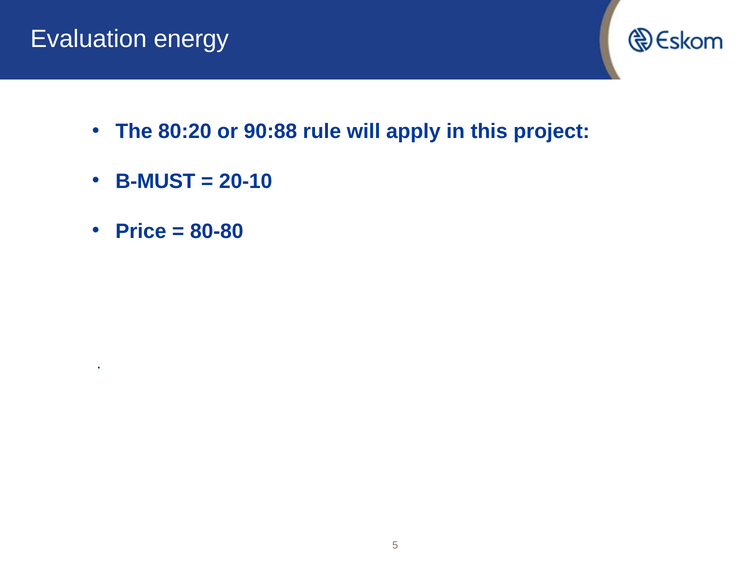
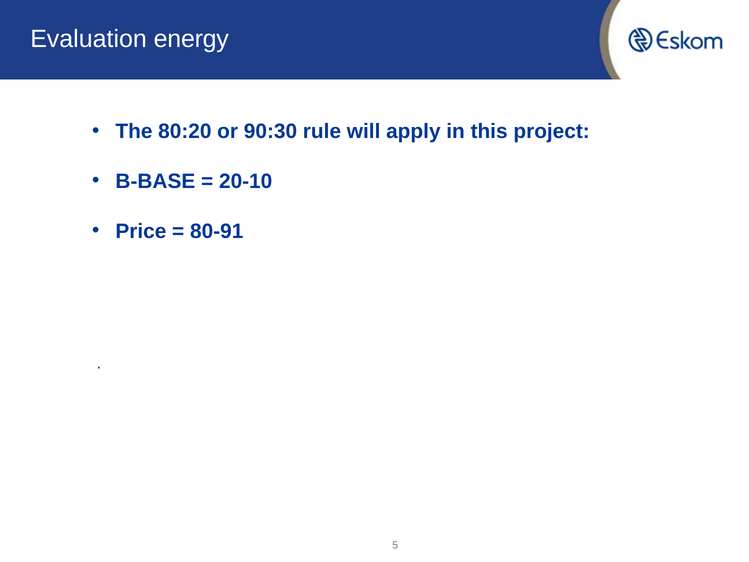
90:88: 90:88 -> 90:30 (270, 131)
B-MUST: B-MUST -> B-BASE (155, 181)
80-80: 80-80 -> 80-91 (217, 231)
